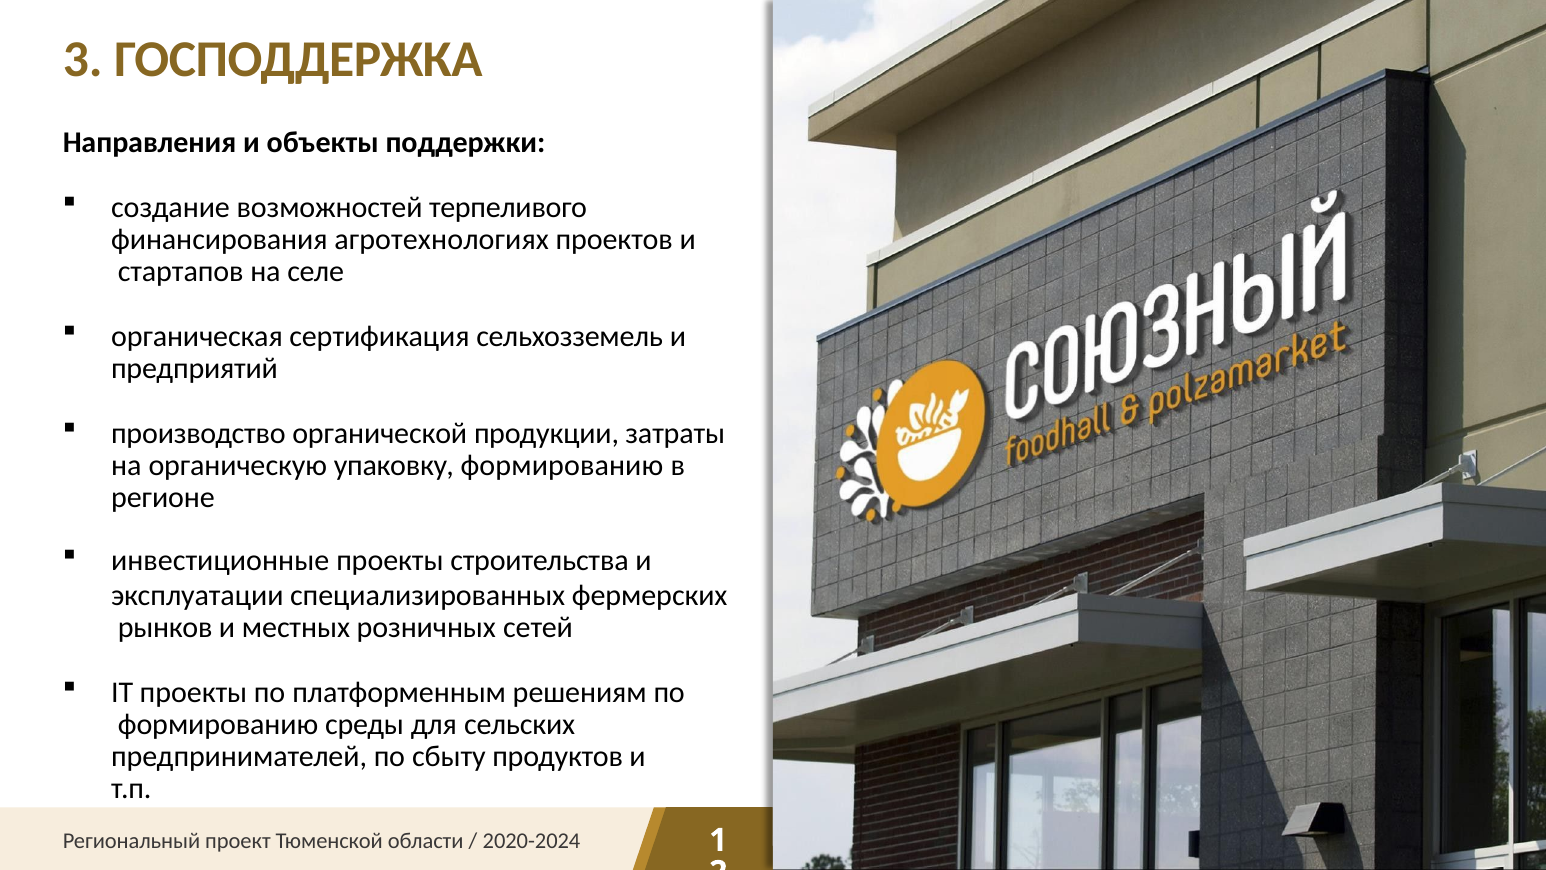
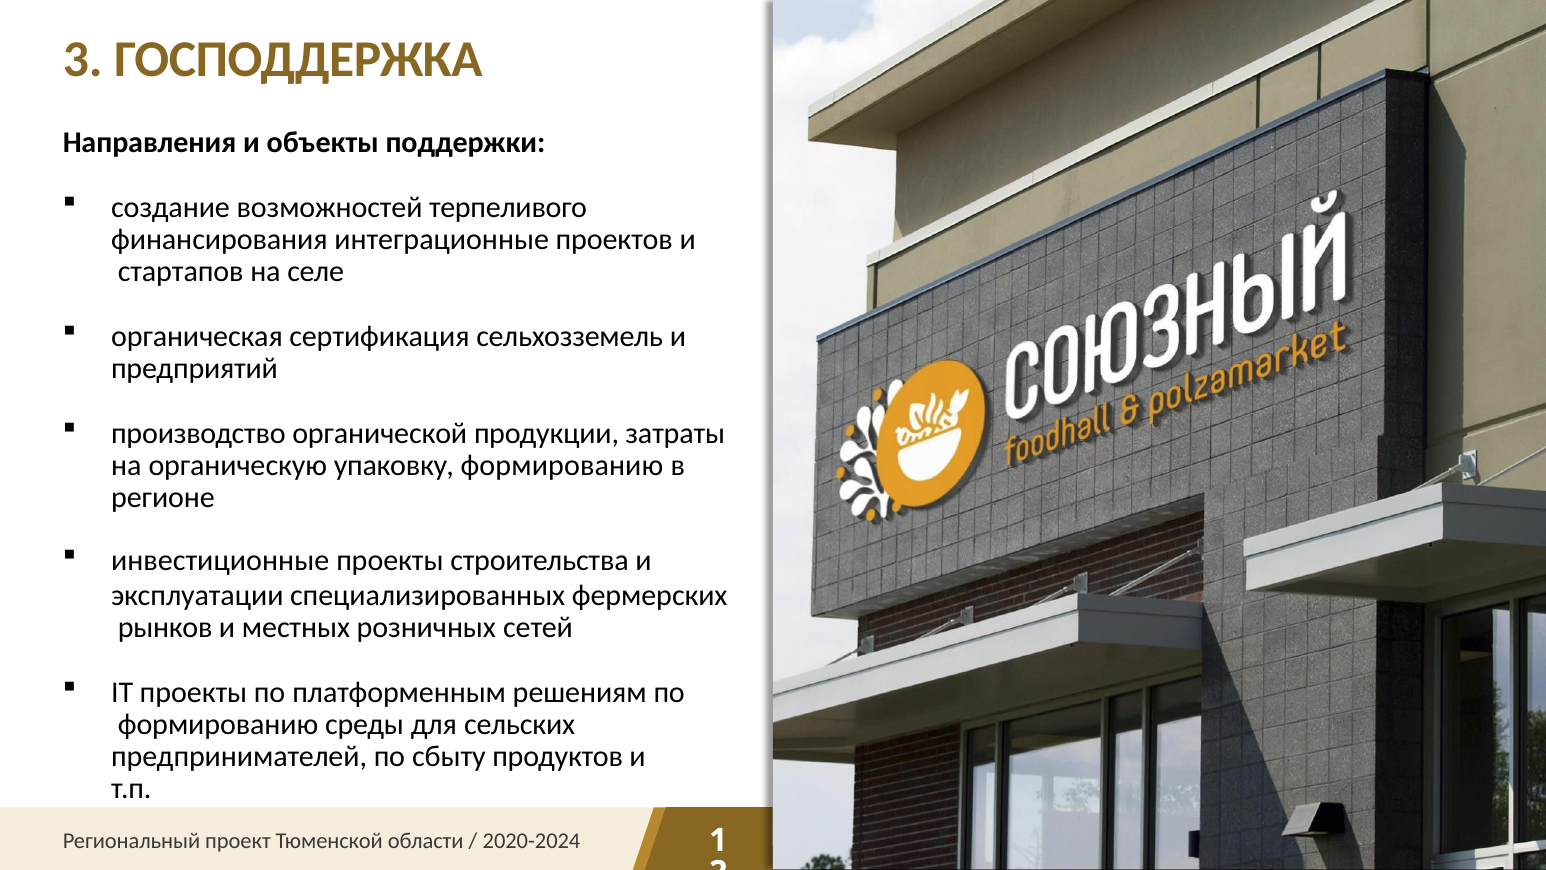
агротехнологиях: агротехнологиях -> интеграционные (442, 239)
